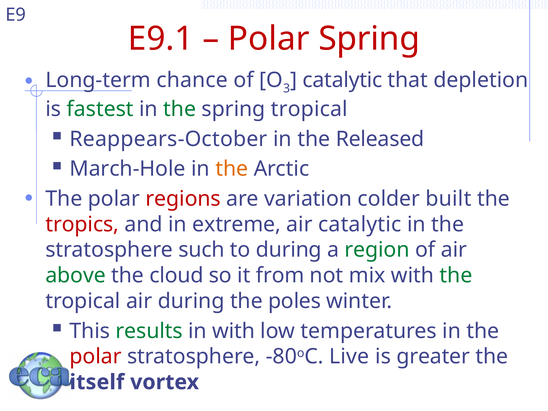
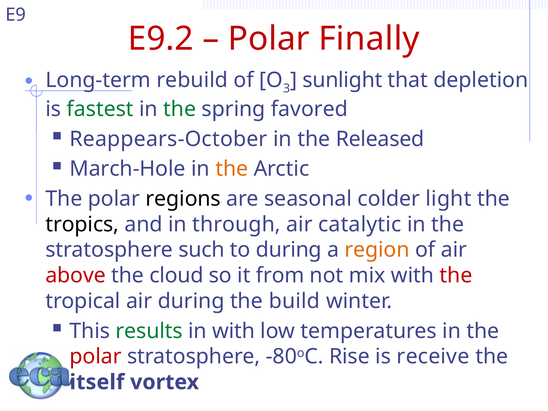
E9.1: E9.1 -> E9.2 (161, 39)
Polar Spring: Spring -> Finally (369, 39)
chance: chance -> rebuild (192, 80)
catalytic: catalytic -> sunlight (342, 80)
spring tropical: tropical -> favored (309, 109)
regions colour: red -> black (183, 199)
variation: variation -> seasonal (308, 199)
built: built -> light (449, 199)
tropics colour: red -> black (82, 224)
extreme: extreme -> through (236, 224)
region colour: green -> orange (377, 250)
above colour: green -> red (76, 276)
the colour: green -> red (456, 276)
poles: poles -> build (294, 301)
Live: Live -> Rise (349, 357)
greater: greater -> receive (433, 357)
